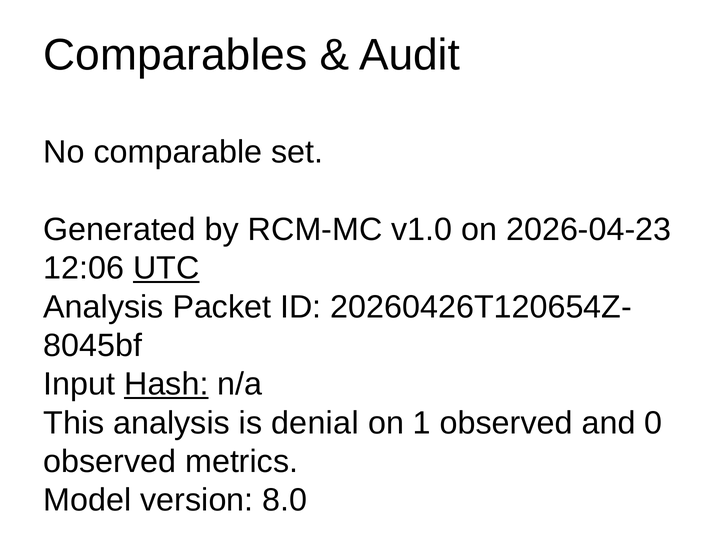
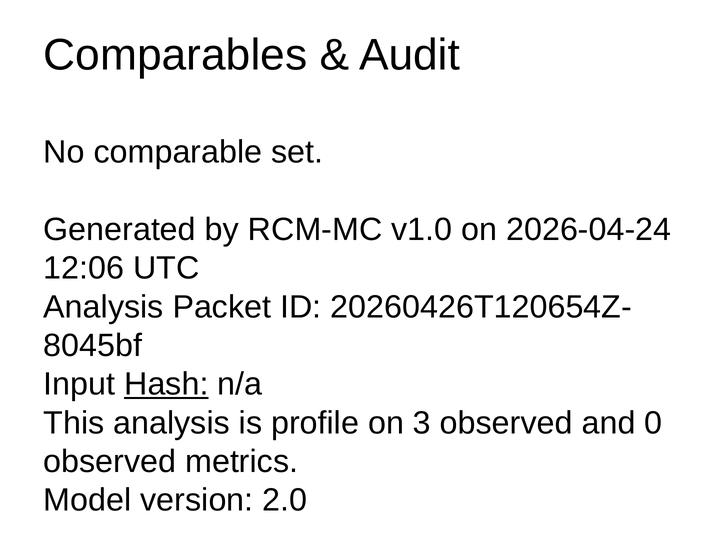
2026-04-23: 2026-04-23 -> 2026-04-24 (589, 230)
UTC underline: present -> none (166, 268)
denial: denial -> profile (315, 423)
1: 1 -> 3 (422, 423)
8.0: 8.0 -> 2.0 (285, 501)
